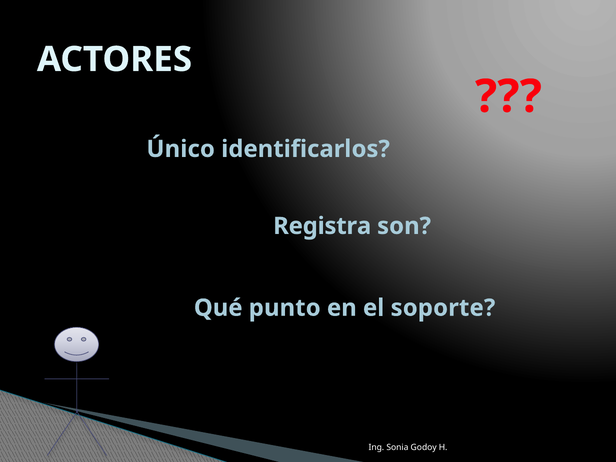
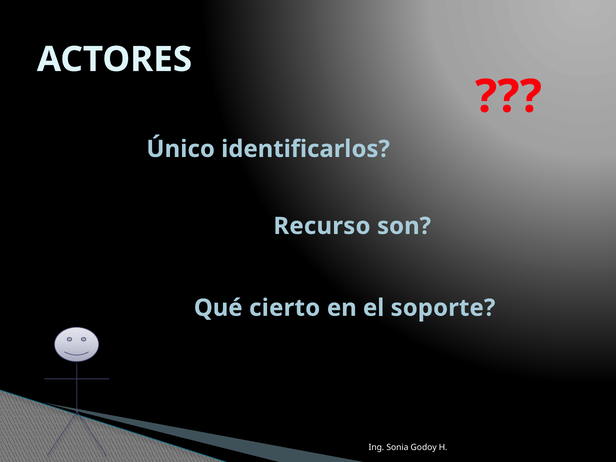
Registra: Registra -> Recurso (322, 226)
punto: punto -> cierto (285, 308)
